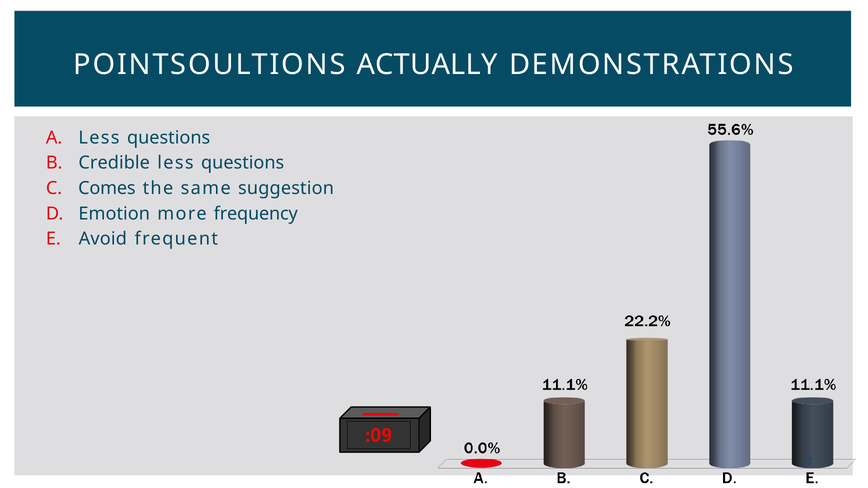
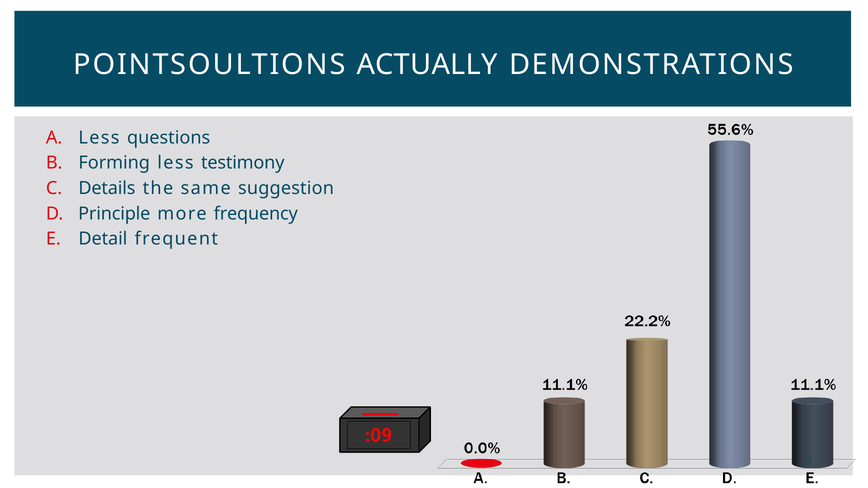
Credible: Credible -> Forming (114, 163)
questions: questions -> testimony (243, 163)
Comes: Comes -> Details (107, 188)
Emotion: Emotion -> Principle (114, 214)
Avoid: Avoid -> Detail (103, 239)
